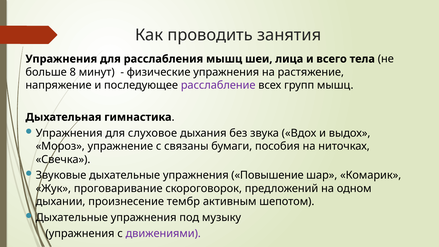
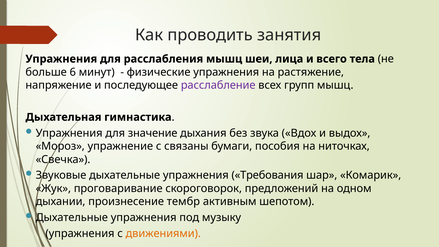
8: 8 -> 6 (73, 72)
слуховое: слуховое -> значение (153, 133)
Повышение: Повышение -> Требования (267, 175)
движениями colour: purple -> orange (163, 233)
